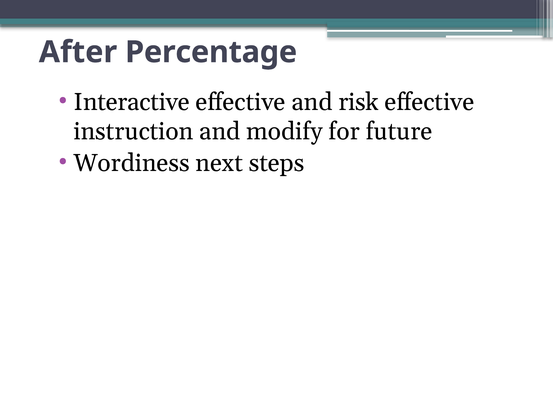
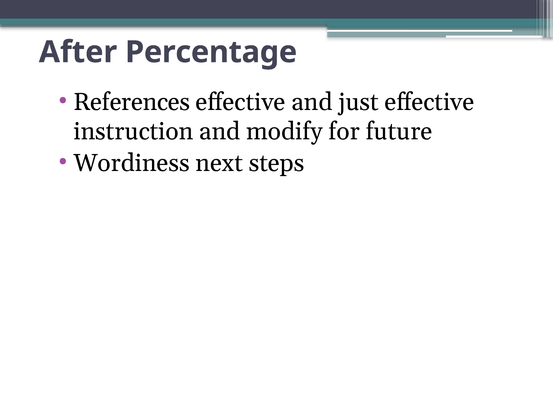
Interactive: Interactive -> References (132, 102)
risk: risk -> just (359, 102)
